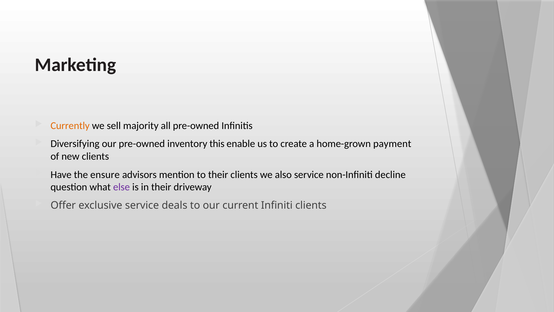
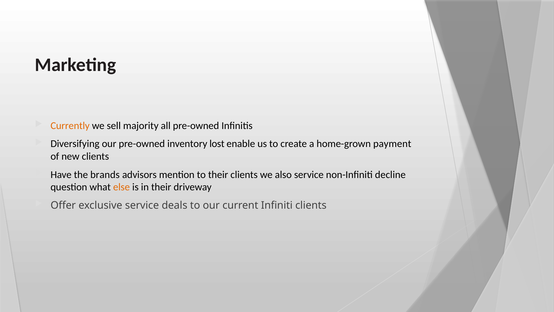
this: this -> lost (217, 144)
ensure: ensure -> brands (105, 174)
else colour: purple -> orange (121, 187)
